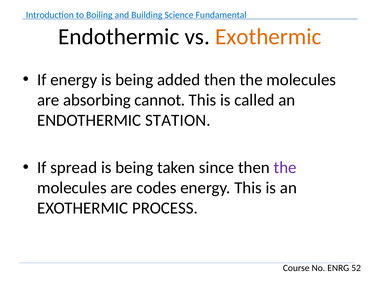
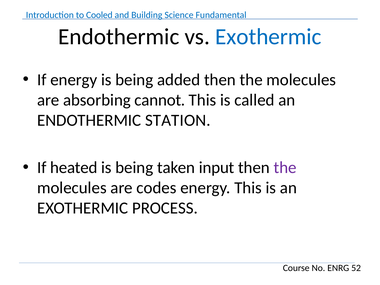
Boiling: Boiling -> Cooled (99, 15)
Exothermic colour: orange -> blue (268, 37)
spread: spread -> heated (74, 168)
since: since -> input (217, 168)
